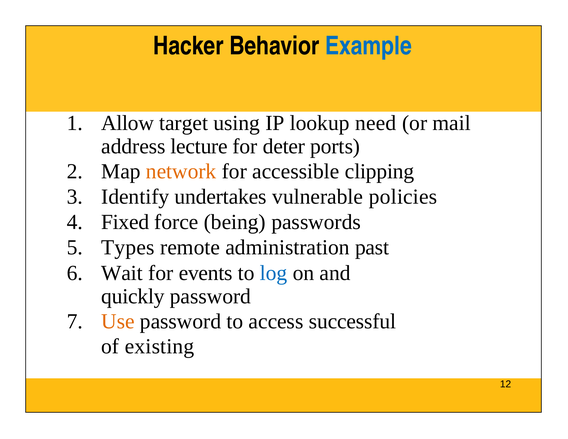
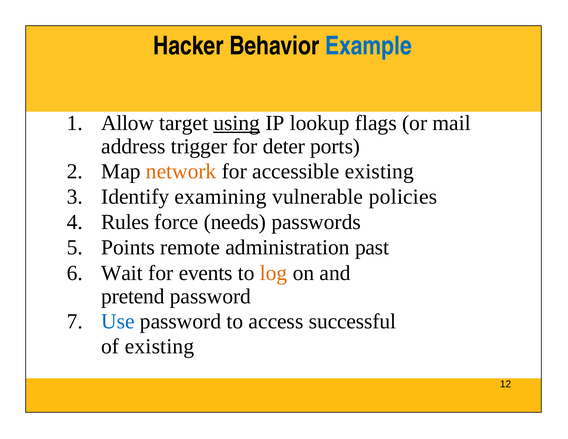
using underline: none -> present (237, 123)
need: need -> flags (376, 123)
lecture: lecture -> trigger (199, 146)
accessible clipping: clipping -> existing (379, 171)
undertakes: undertakes -> examining (221, 197)
Fixed: Fixed -> Rules (125, 222)
being: being -> needs (235, 222)
Types: Types -> Points (128, 247)
log colour: blue -> orange (274, 273)
quickly: quickly -> pretend (133, 296)
Use colour: orange -> blue (118, 321)
